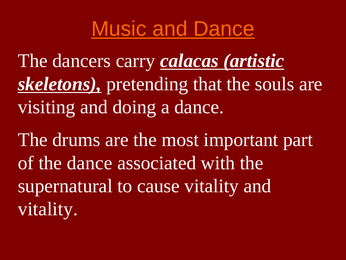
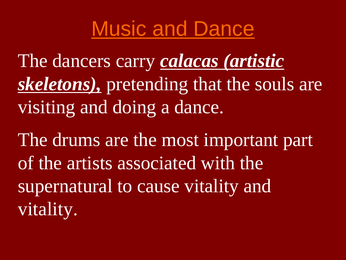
the dance: dance -> artists (90, 163)
